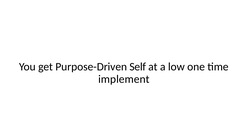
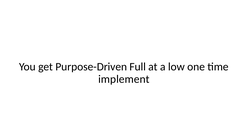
Self: Self -> Full (138, 67)
